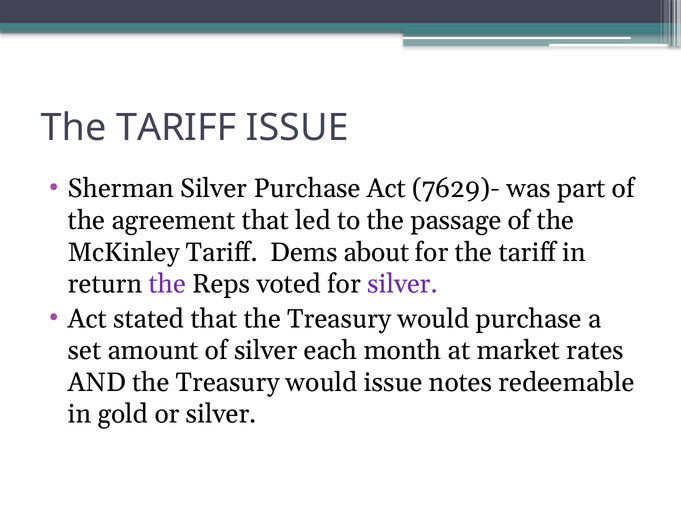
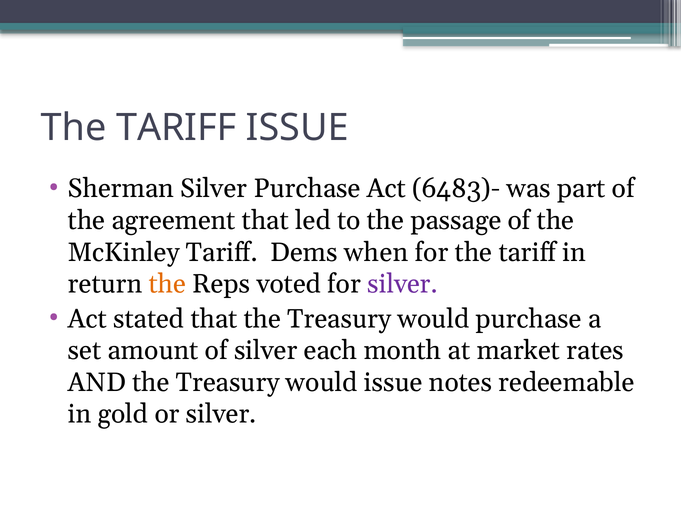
7629)-: 7629)- -> 6483)- (456, 189)
about: about -> when (376, 252)
the colour: purple -> orange (167, 284)
